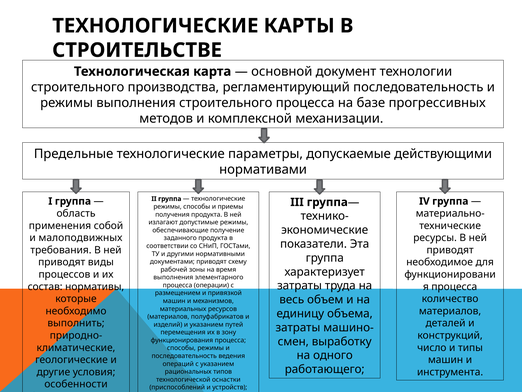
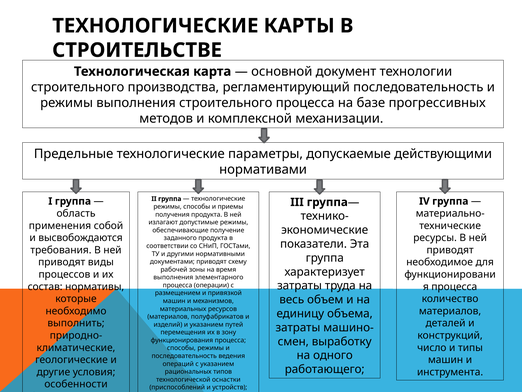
малоподвижных: малоподвижных -> высвобождаются (81, 238)
